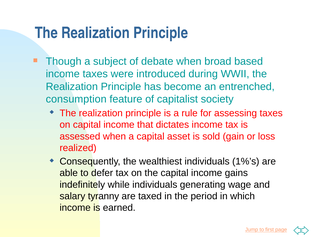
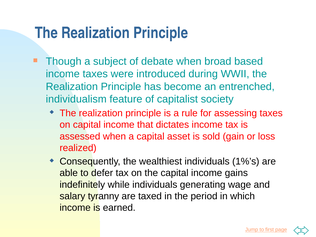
consumption: consumption -> individualism (76, 99)
